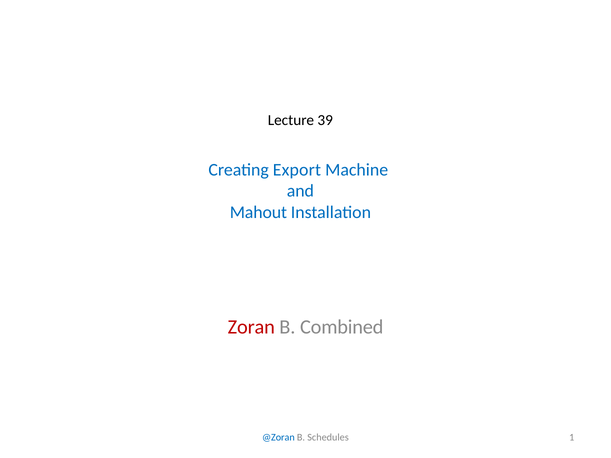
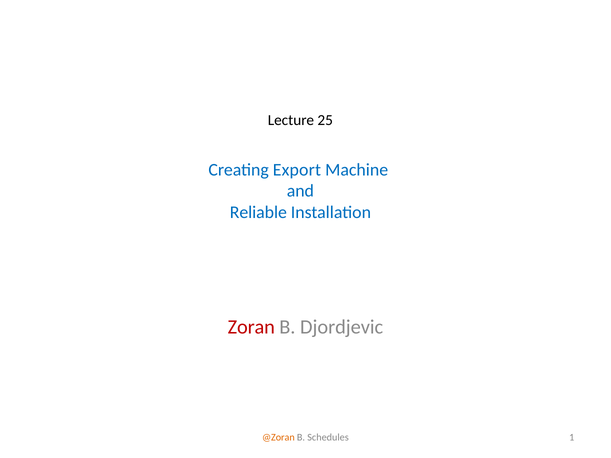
39: 39 -> 25 (325, 120)
Mahout: Mahout -> Reliable (258, 213)
Combined: Combined -> Djordjevic (342, 327)
@Zoran colour: blue -> orange (278, 438)
